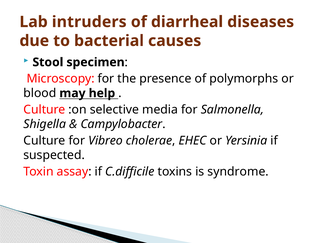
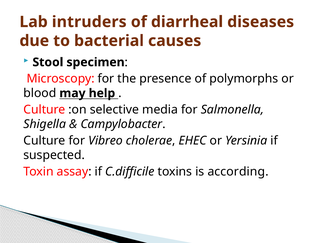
syndrome: syndrome -> according (238, 172)
